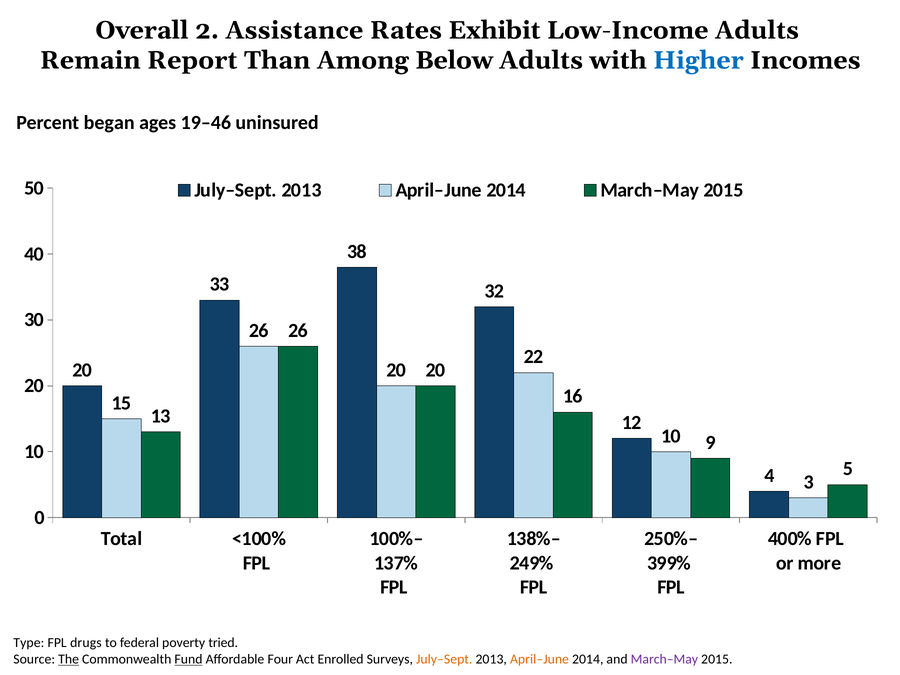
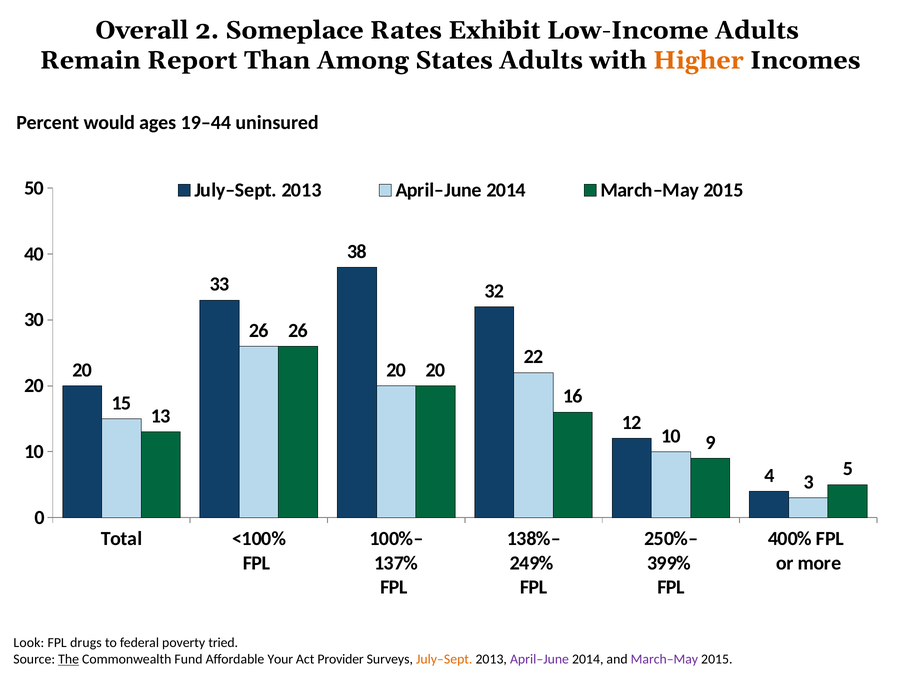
Assistance: Assistance -> Someplace (295, 30)
Below: Below -> States (454, 60)
Higher colour: blue -> orange (698, 60)
began: began -> would (109, 123)
19–46: 19–46 -> 19–44 (206, 123)
Type: Type -> Look (29, 643)
Fund underline: present -> none (188, 659)
Four: Four -> Your (280, 659)
Enrolled: Enrolled -> Provider (341, 659)
April–June colour: orange -> purple (539, 659)
